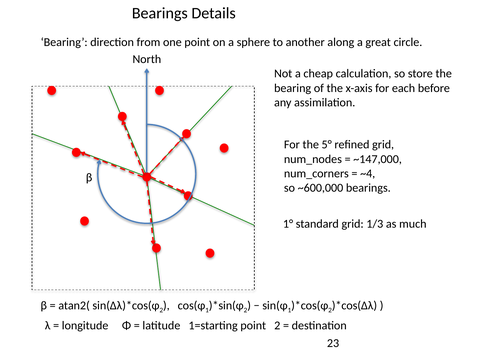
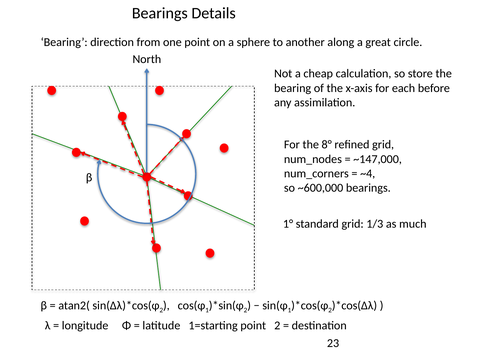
5°: 5° -> 8° (327, 145)
